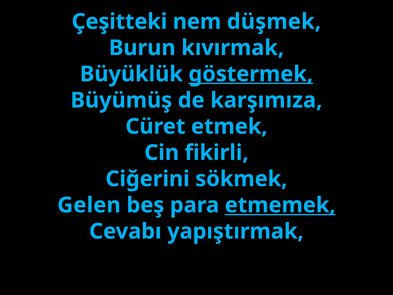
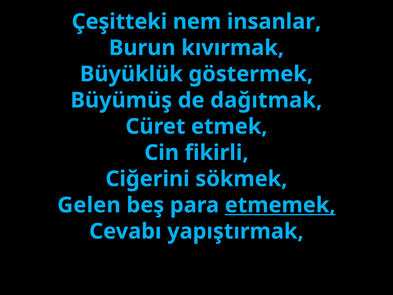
düşmek: düşmek -> insanlar (274, 22)
göstermek underline: present -> none (251, 74)
karşımıza: karşımıza -> dağıtmak (266, 100)
